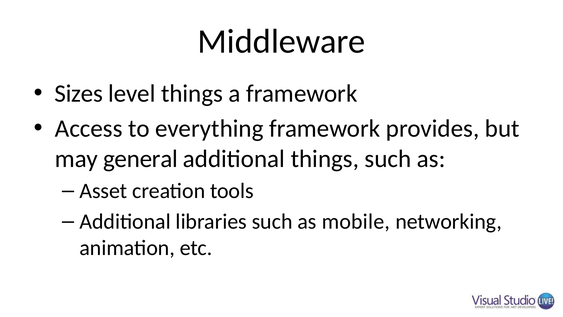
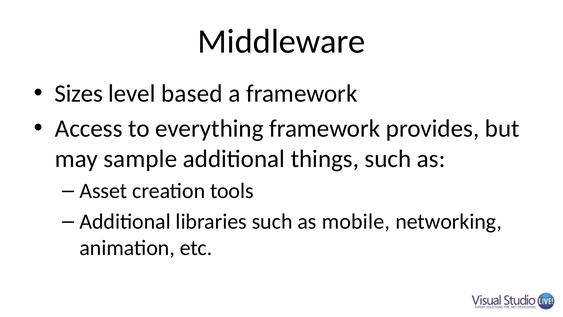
level things: things -> based (192, 94)
general: general -> sample (140, 159)
